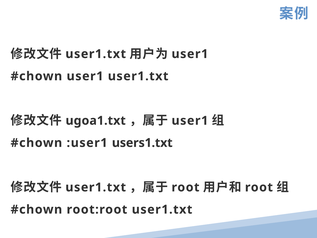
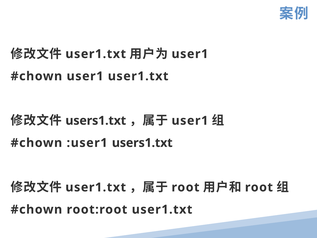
ugoa1.txt: ugoa1.txt -> users1.txt (96, 121)
